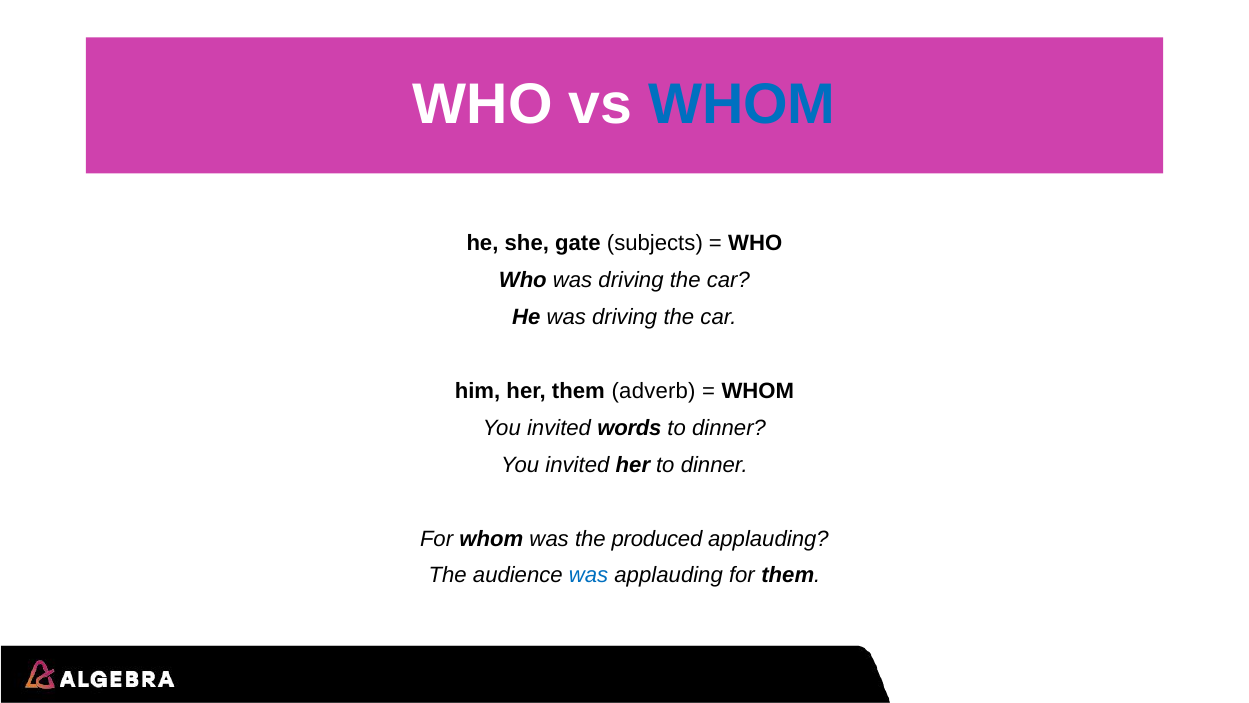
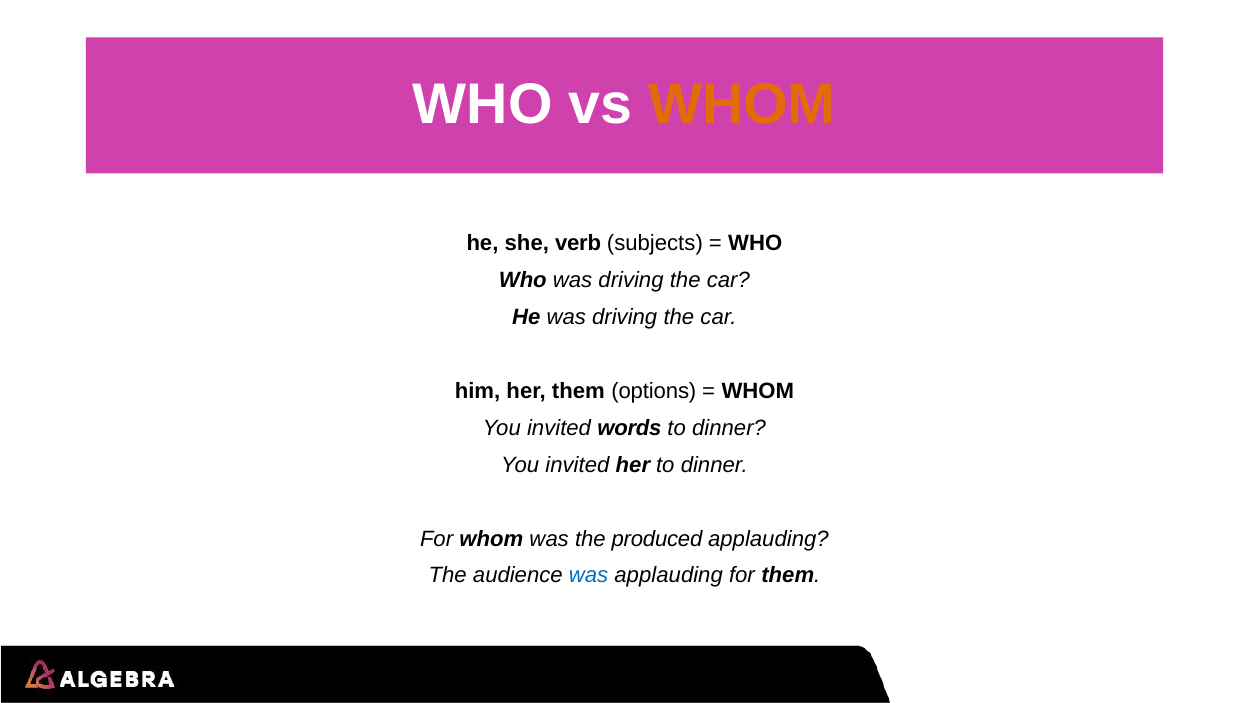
WHOM colour: blue -> orange (742, 105)
gate: gate -> verb (578, 243)
adverb: adverb -> options (654, 391)
